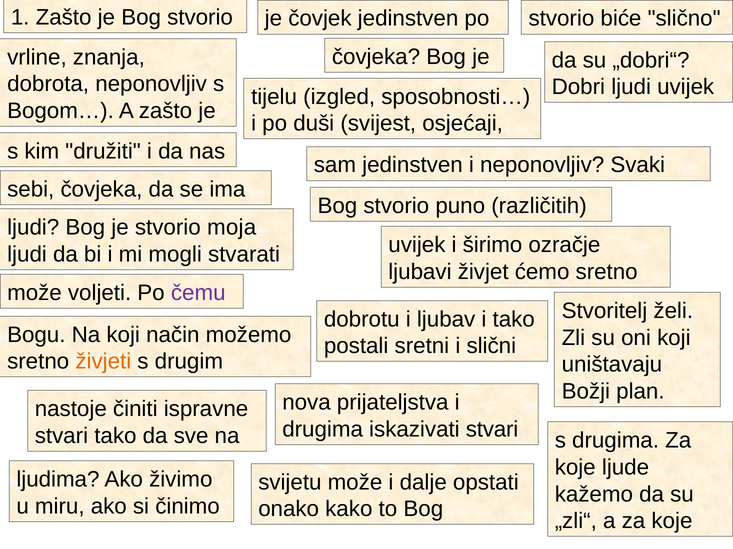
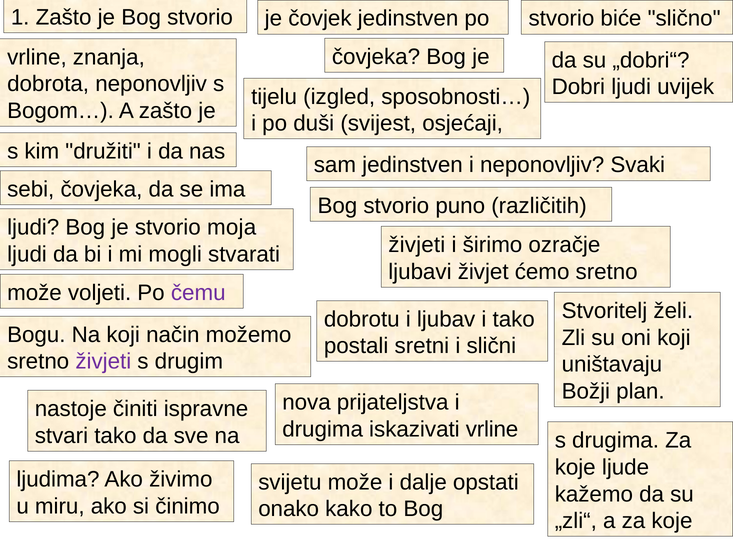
uvijek: uvijek -> živjeti (417, 245)
živjeti colour: orange -> purple (103, 362)
iskazivati stvari: stvari -> vrline (492, 430)
